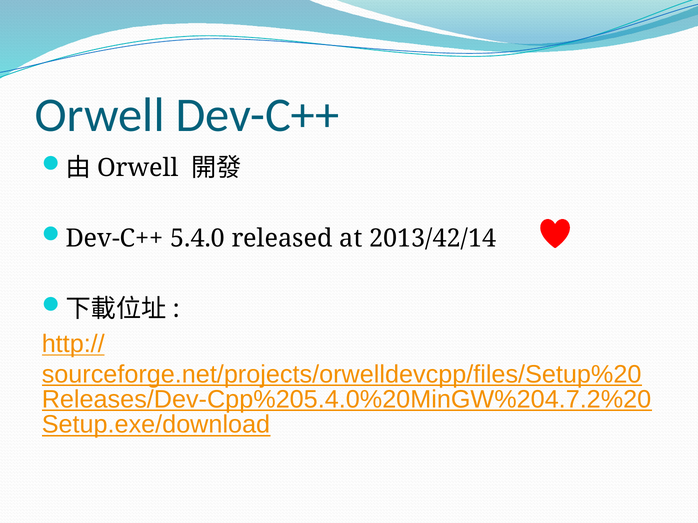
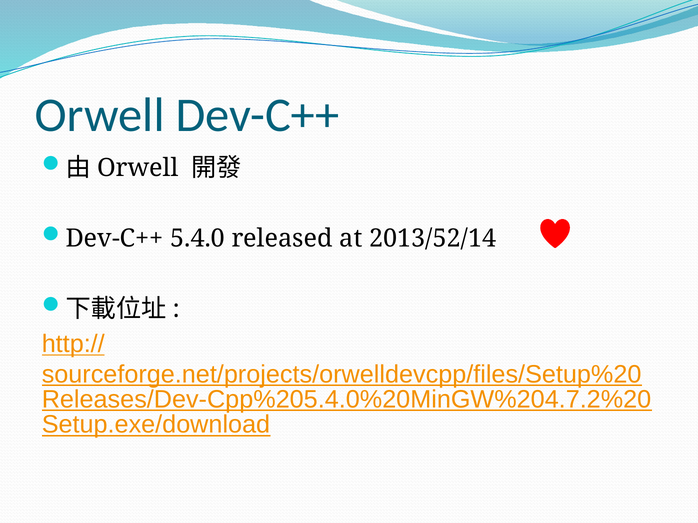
2013/42/14: 2013/42/14 -> 2013/52/14 (433, 239)
